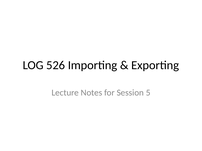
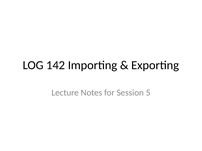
526: 526 -> 142 (56, 65)
